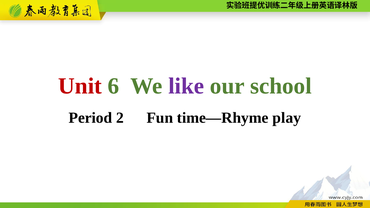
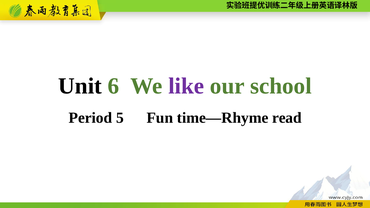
Unit colour: red -> black (80, 86)
2: 2 -> 5 (120, 118)
play: play -> read (287, 118)
